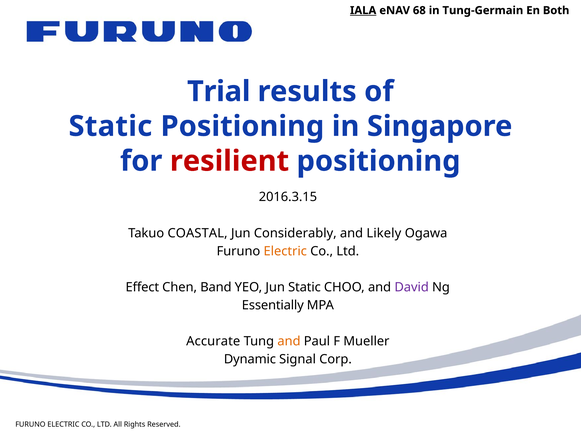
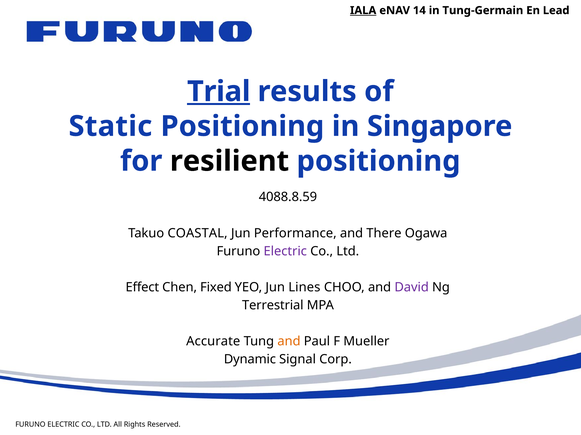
68: 68 -> 14 (419, 10)
Both: Both -> Lead (556, 10)
Trial underline: none -> present (219, 92)
resilient colour: red -> black (230, 161)
2016.3.15: 2016.3.15 -> 4088.8.59 (288, 197)
Considerably: Considerably -> Performance (295, 234)
Likely: Likely -> There (384, 234)
Electric colour: orange -> purple (285, 252)
Band: Band -> Fixed (216, 288)
Jun Static: Static -> Lines (304, 288)
Essentially: Essentially -> Terrestrial (273, 306)
